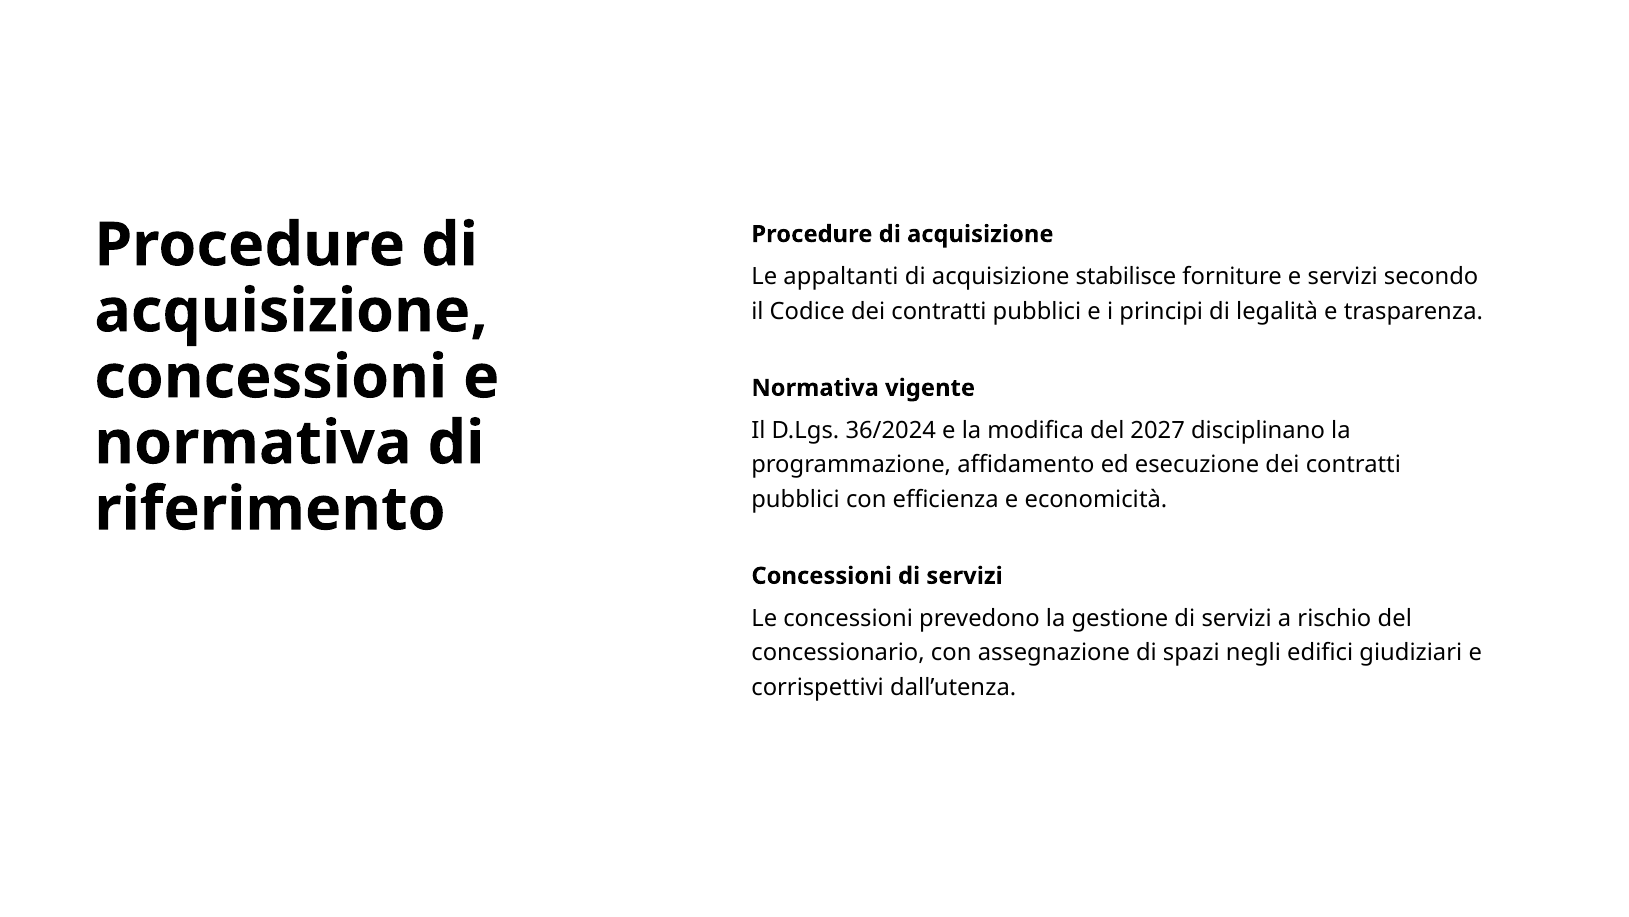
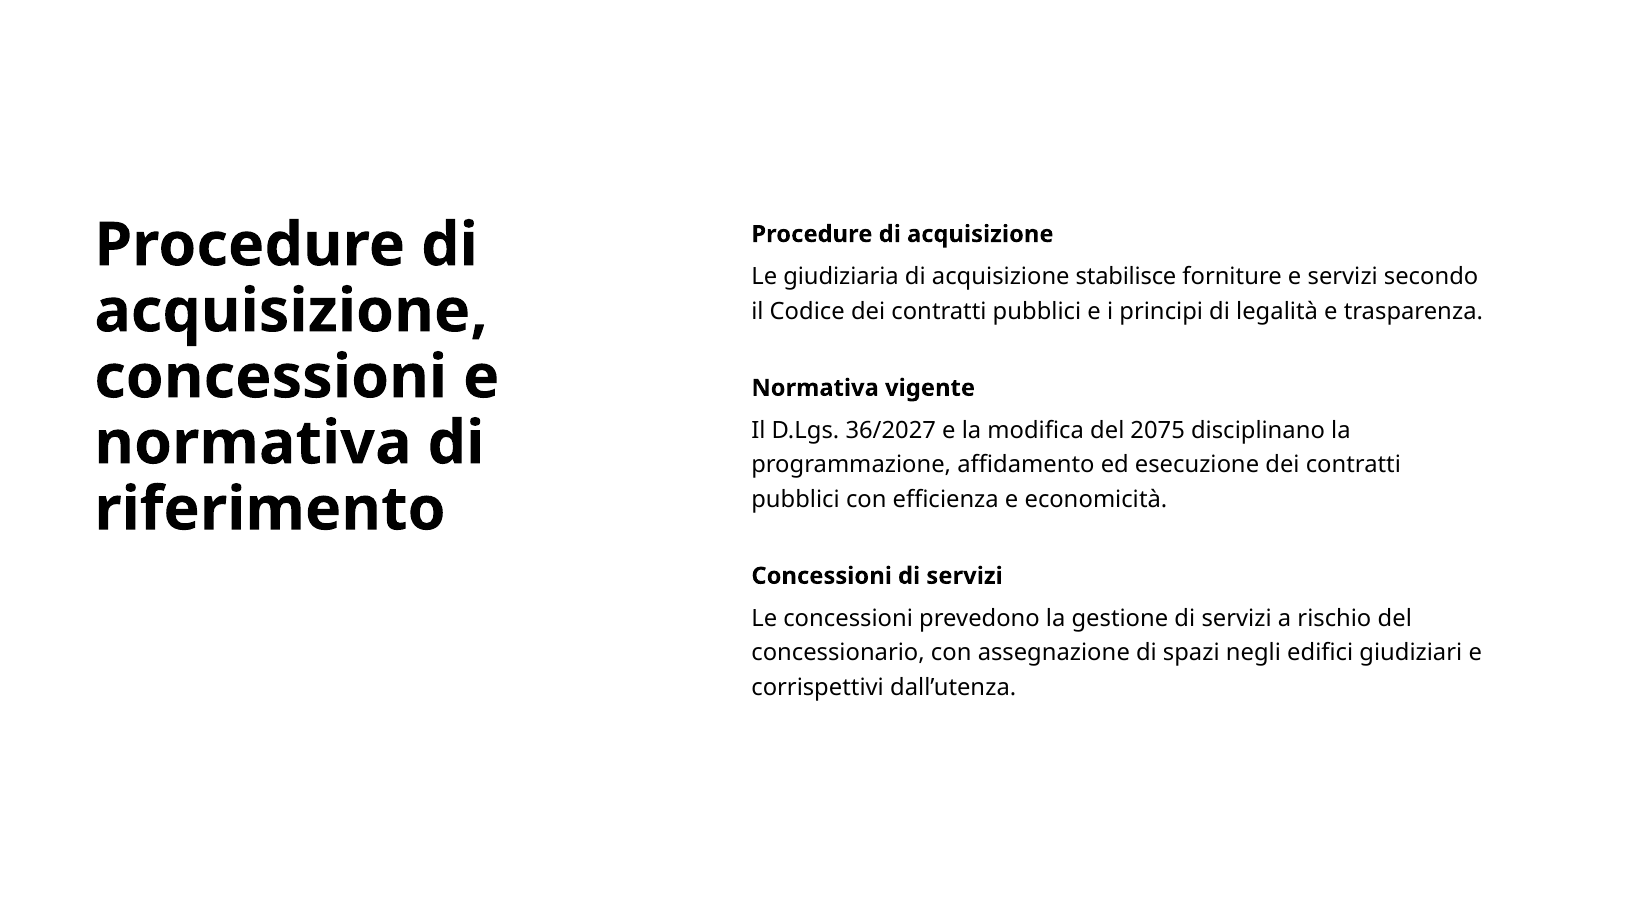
appaltanti: appaltanti -> giudiziaria (841, 277)
36/2024: 36/2024 -> 36/2027 (891, 430)
2027: 2027 -> 2075 (1158, 430)
